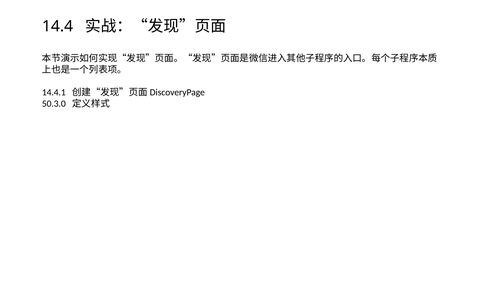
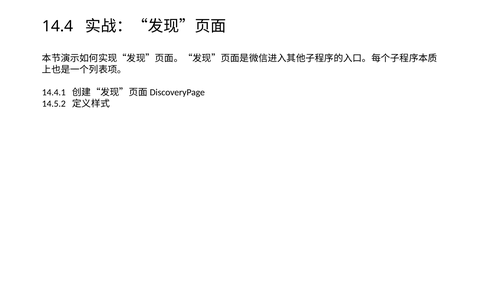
50.3.0: 50.3.0 -> 14.5.2 (54, 104)
